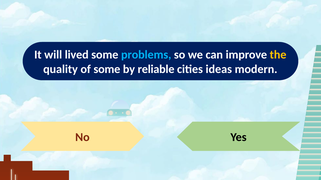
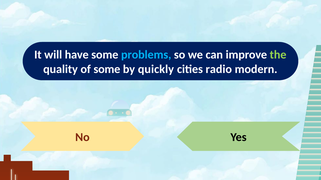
lived: lived -> have (77, 55)
the colour: yellow -> light green (278, 55)
reliable: reliable -> quickly (156, 69)
ideas: ideas -> radio (219, 69)
